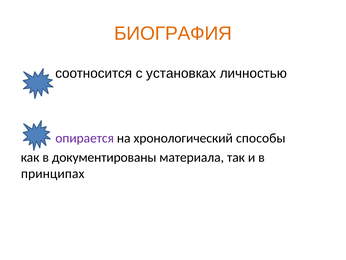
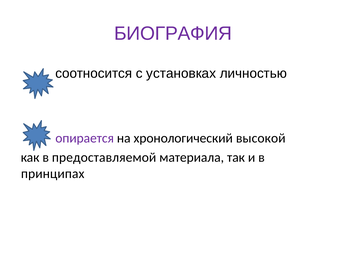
БИОГРАФИЯ colour: orange -> purple (173, 33)
способы: способы -> высокой (261, 138)
документированы: документированы -> предоставляемой (104, 157)
